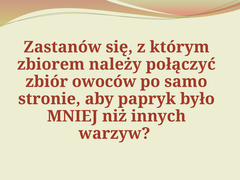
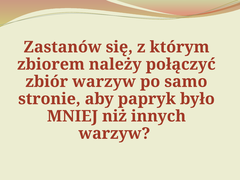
zbiór owoców: owoców -> warzyw (104, 82)
